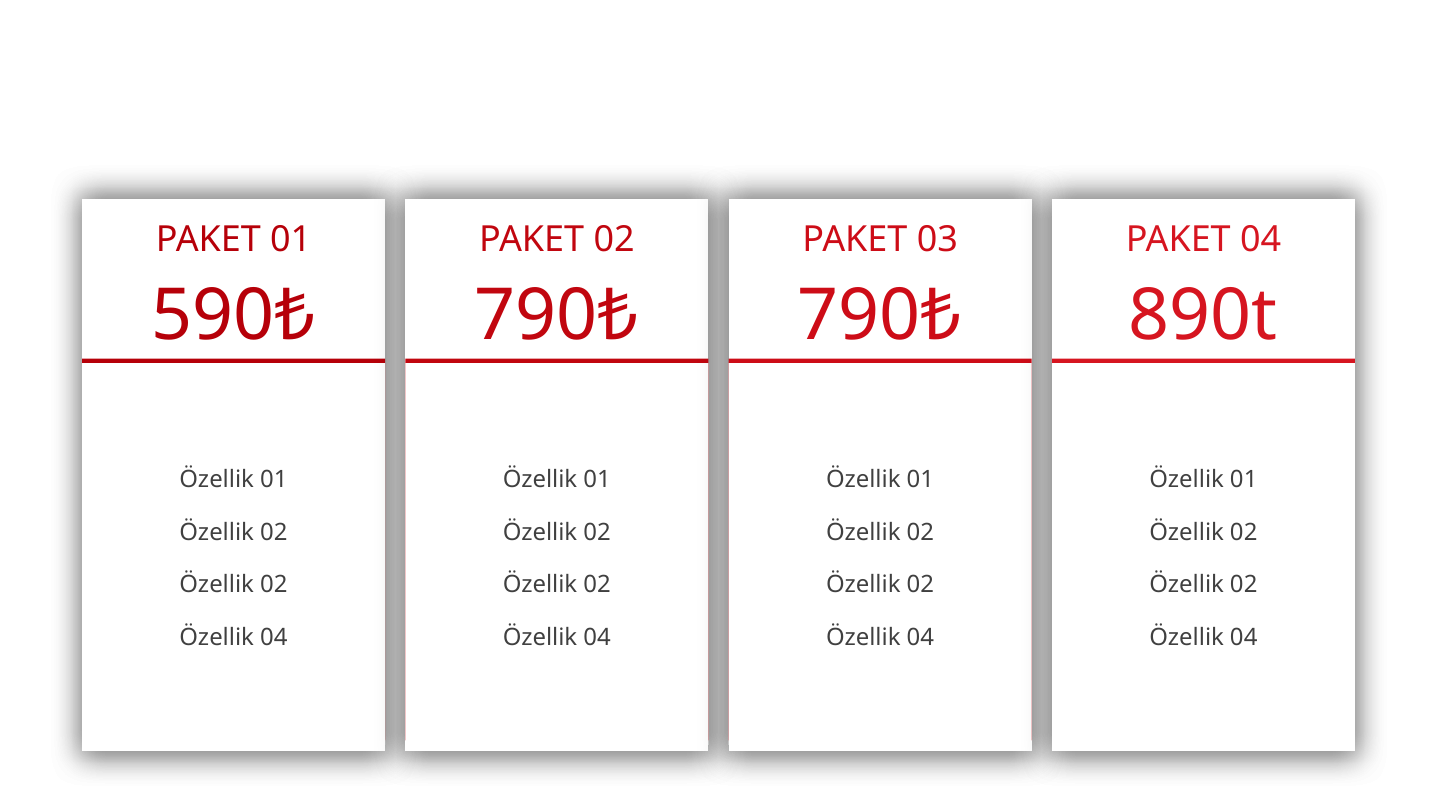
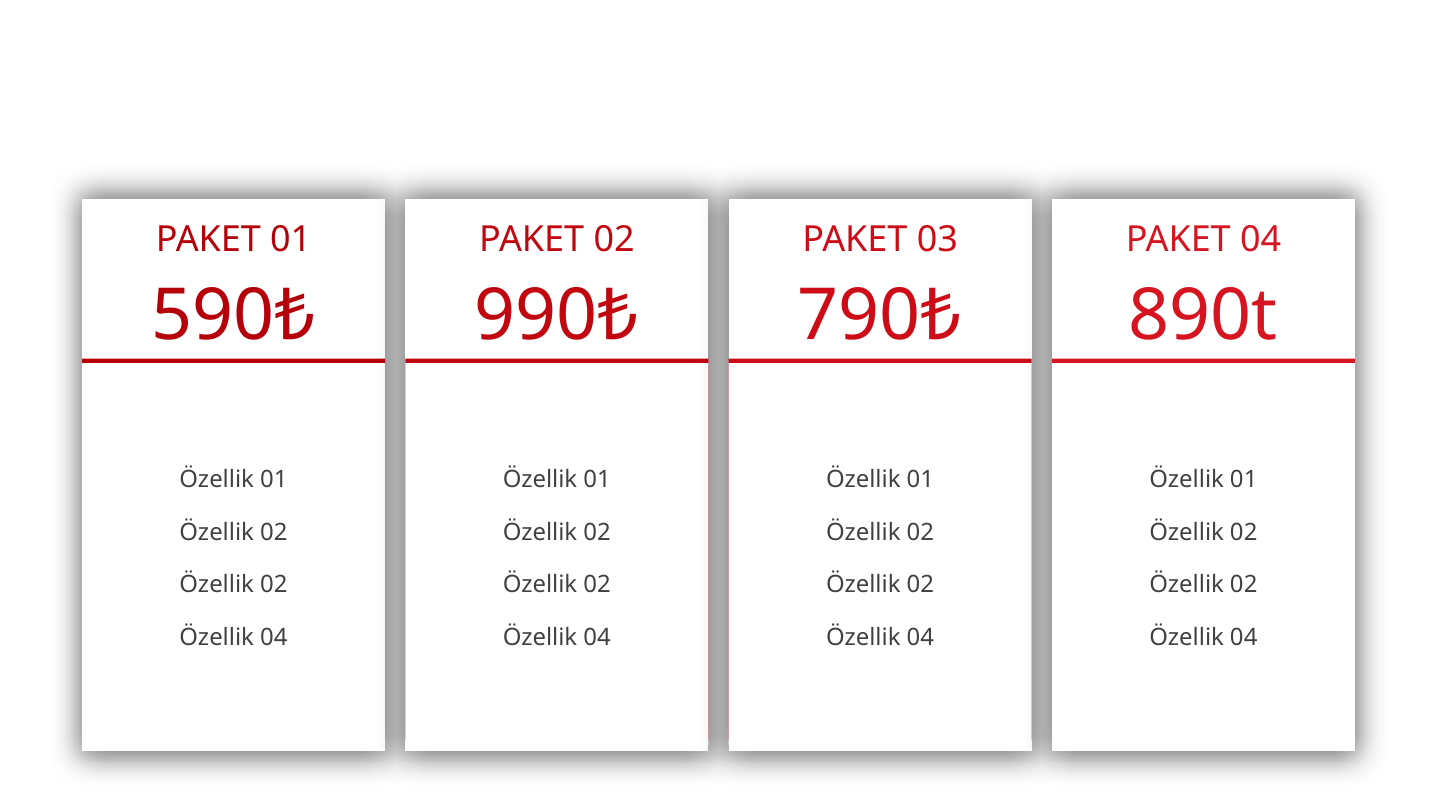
790₺: 790₺ -> 990₺ (557, 316)
